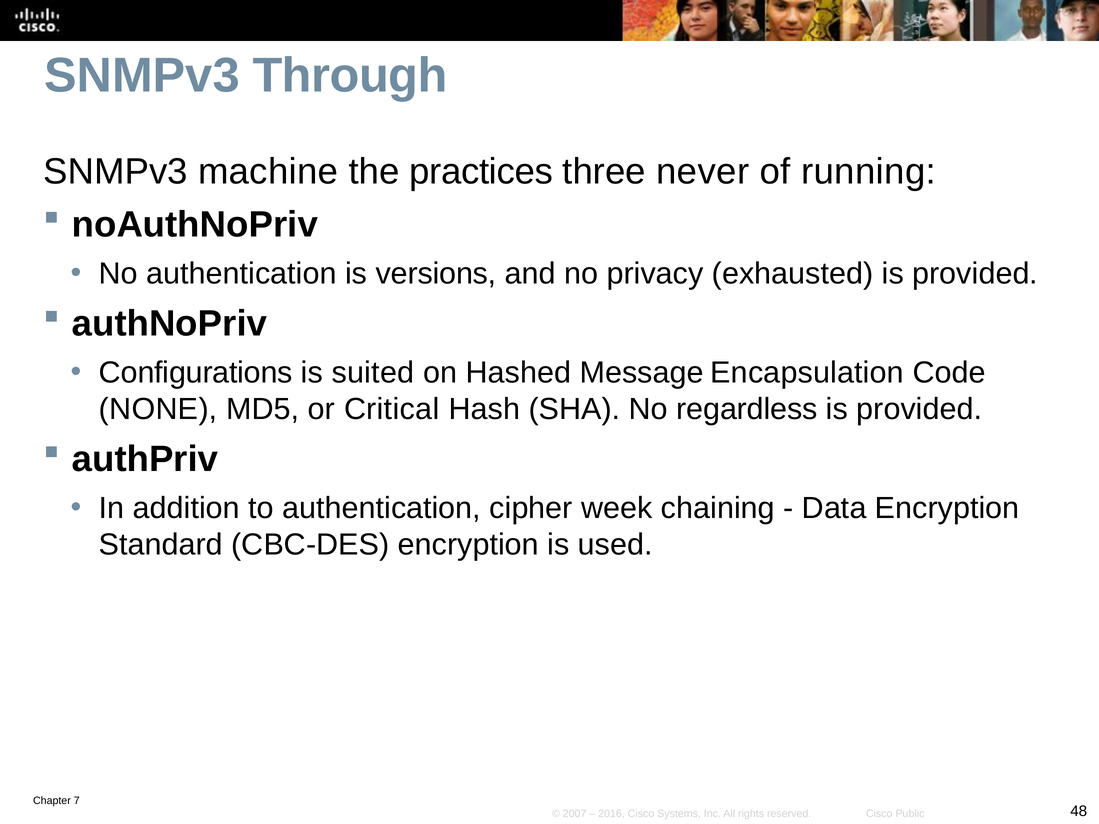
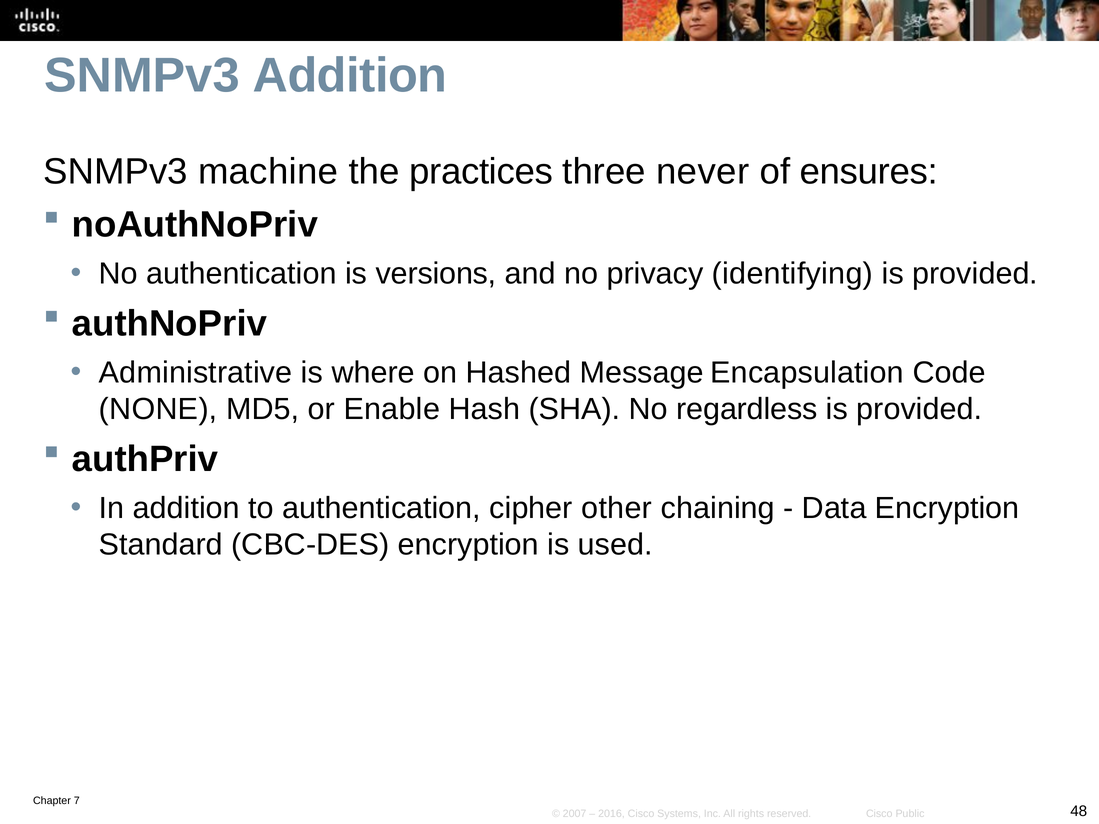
SNMPv3 Through: Through -> Addition (350, 75)
running: running -> ensures (869, 172)
exhausted: exhausted -> identifying (792, 274)
Configurations: Configurations -> Administrative (196, 373)
suited: suited -> where (373, 373)
Critical: Critical -> Enable (392, 409)
week: week -> other (617, 508)
